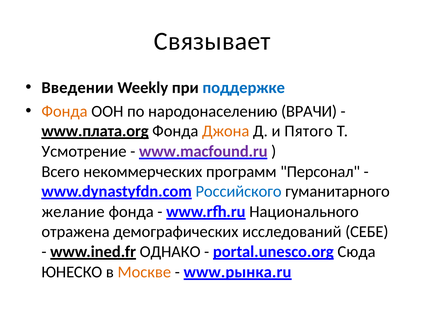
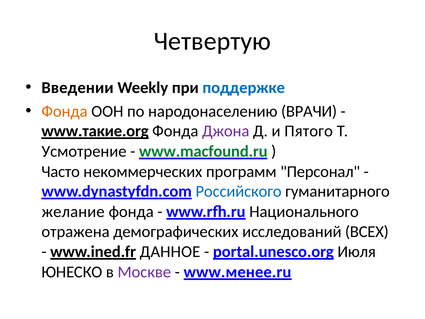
Связывает: Связывает -> Четвертую (212, 41)
www.плата.org: www.плата.org -> www.такие.org (95, 131)
Джона colour: orange -> purple (226, 131)
www.macfound.ru colour: purple -> green (203, 151)
Всего: Всего -> Часто (61, 171)
СЕБЕ: СЕБЕ -> ВСЕХ (367, 232)
ОДНАКО: ОДНАКО -> ДАННОЕ (170, 252)
Сюда: Сюда -> Июля (357, 252)
Москве colour: orange -> purple (144, 272)
www.рынка.ru: www.рынка.ru -> www.менее.ru (237, 272)
